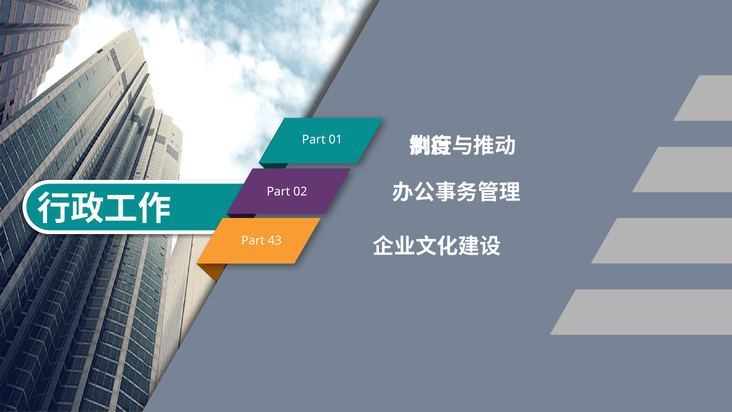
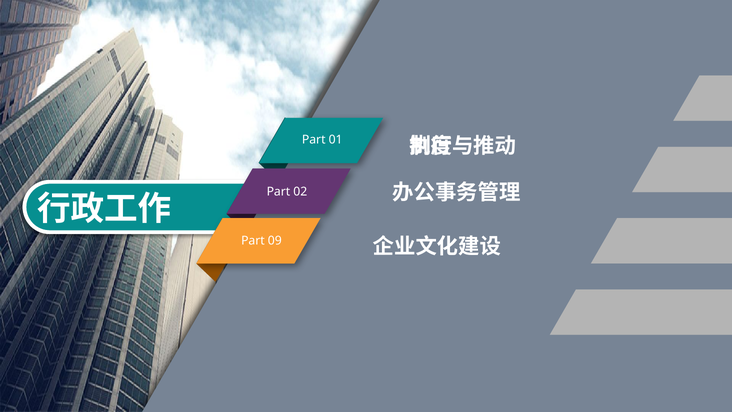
43: 43 -> 09 (275, 241)
